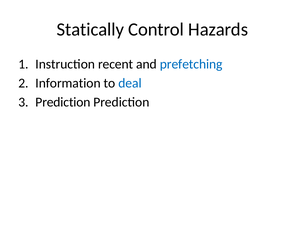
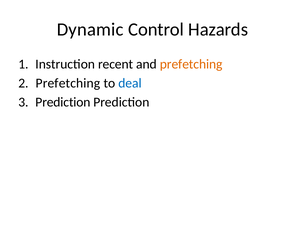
Statically: Statically -> Dynamic (90, 30)
prefetching colour: blue -> orange (191, 64)
Information: Information -> Prefetching (68, 83)
